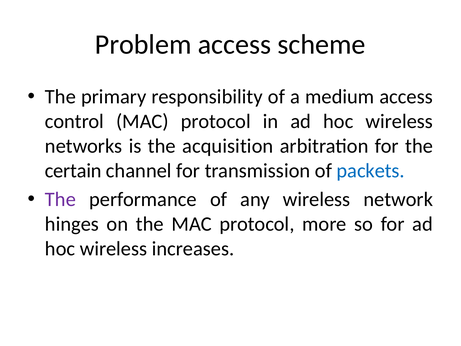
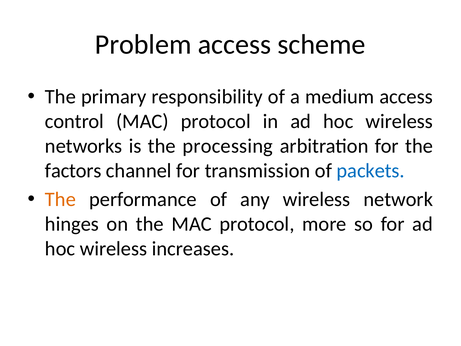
acquisition: acquisition -> processing (228, 146)
certain: certain -> factors (73, 171)
The colour: purple -> orange (60, 199)
